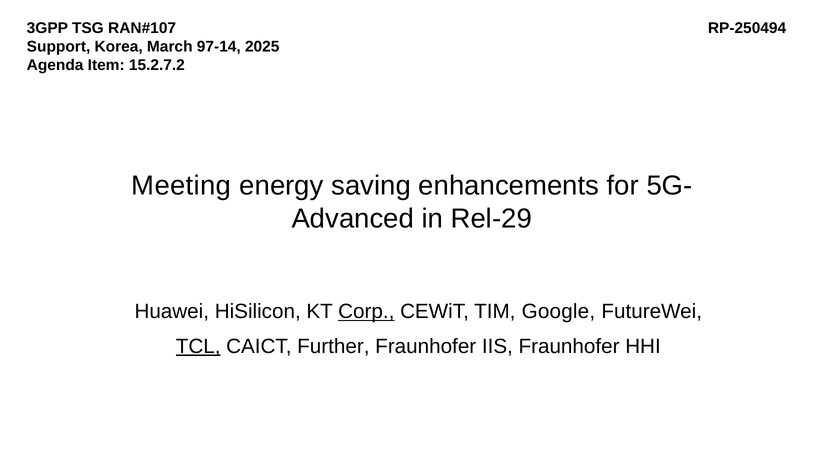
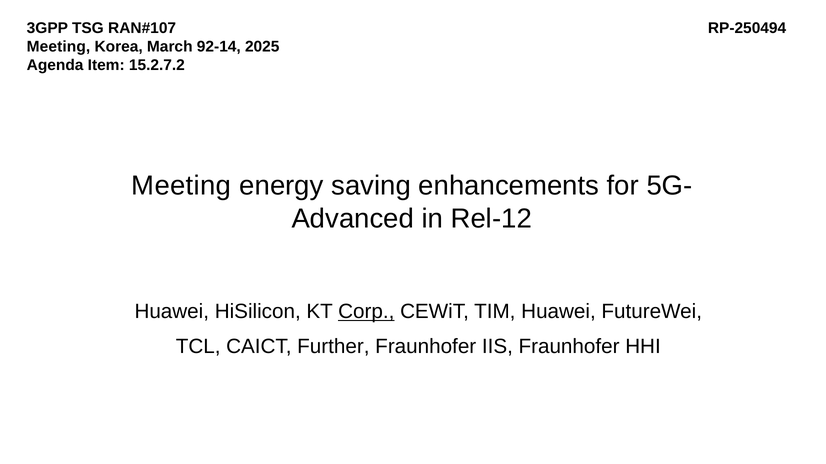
Support: Support -> Meeting (58, 47)
97-14: 97-14 -> 92-14 (219, 47)
Rel-29: Rel-29 -> Rel-12 (491, 219)
TIM Google: Google -> Huawei (559, 312)
TCL underline: present -> none (198, 347)
